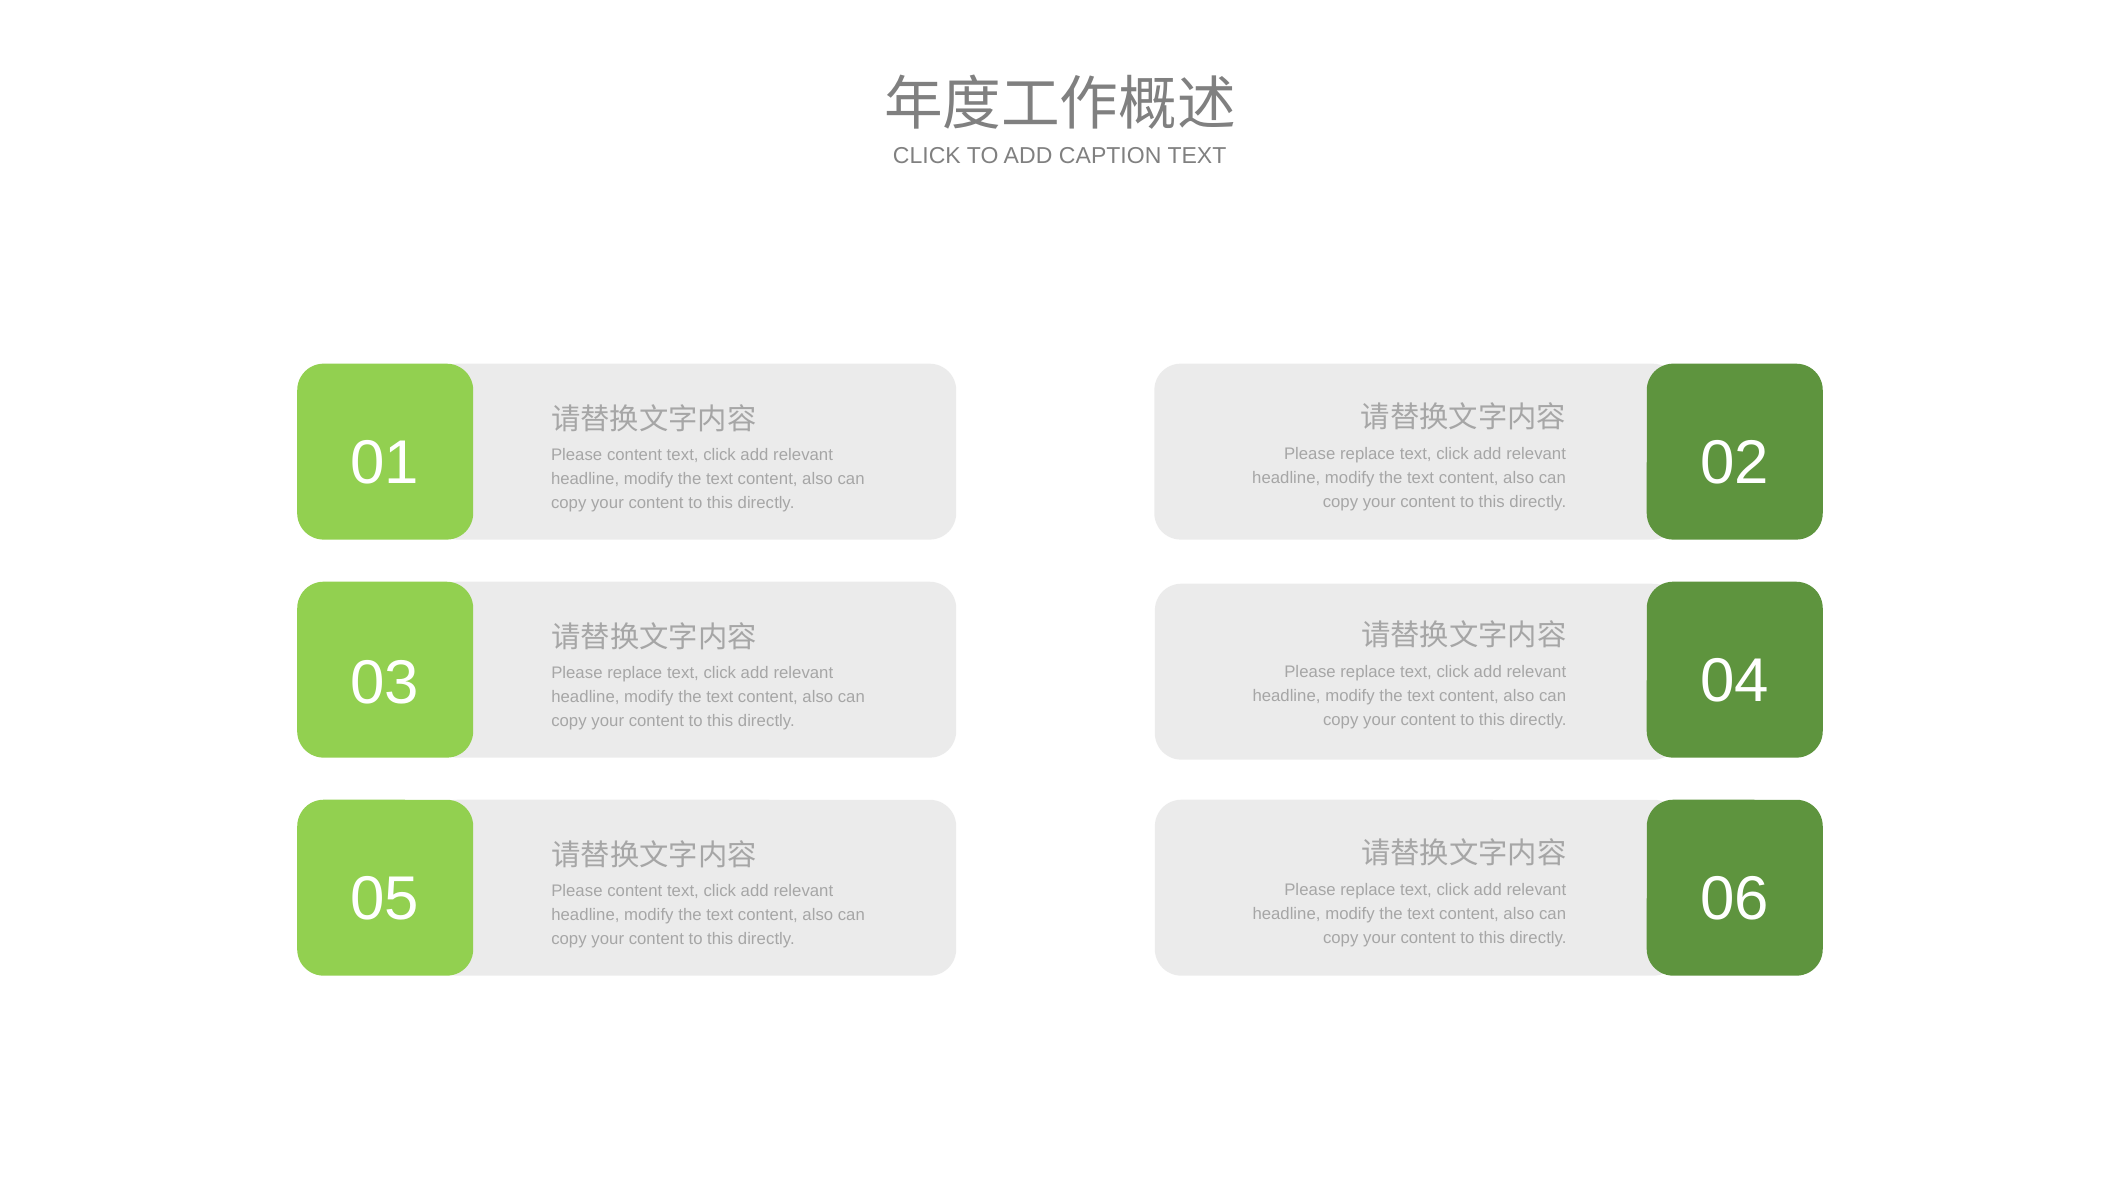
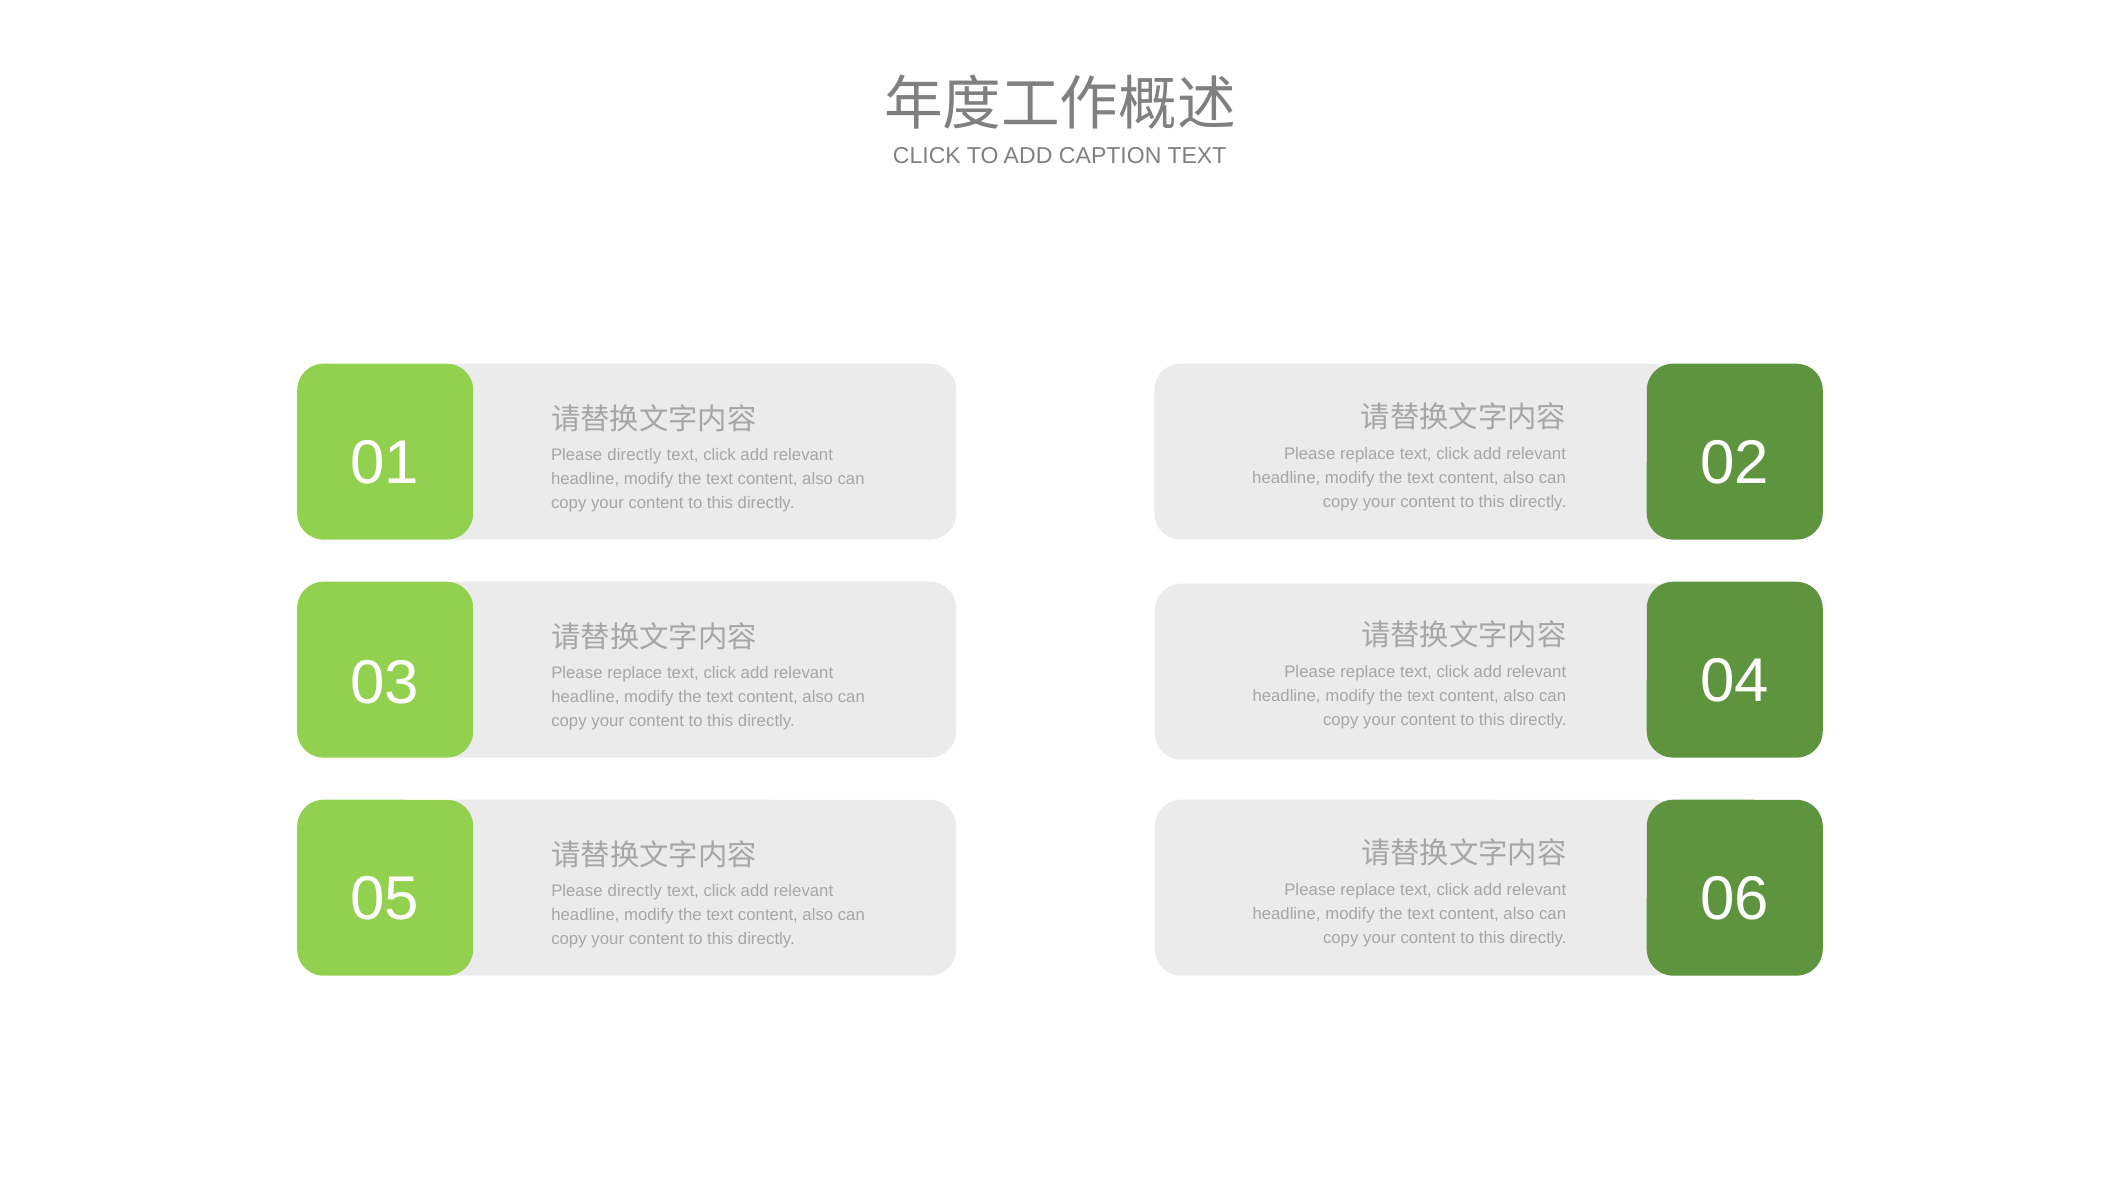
content: content -> directly (634, 455)
content: content -> directly (635, 892)
